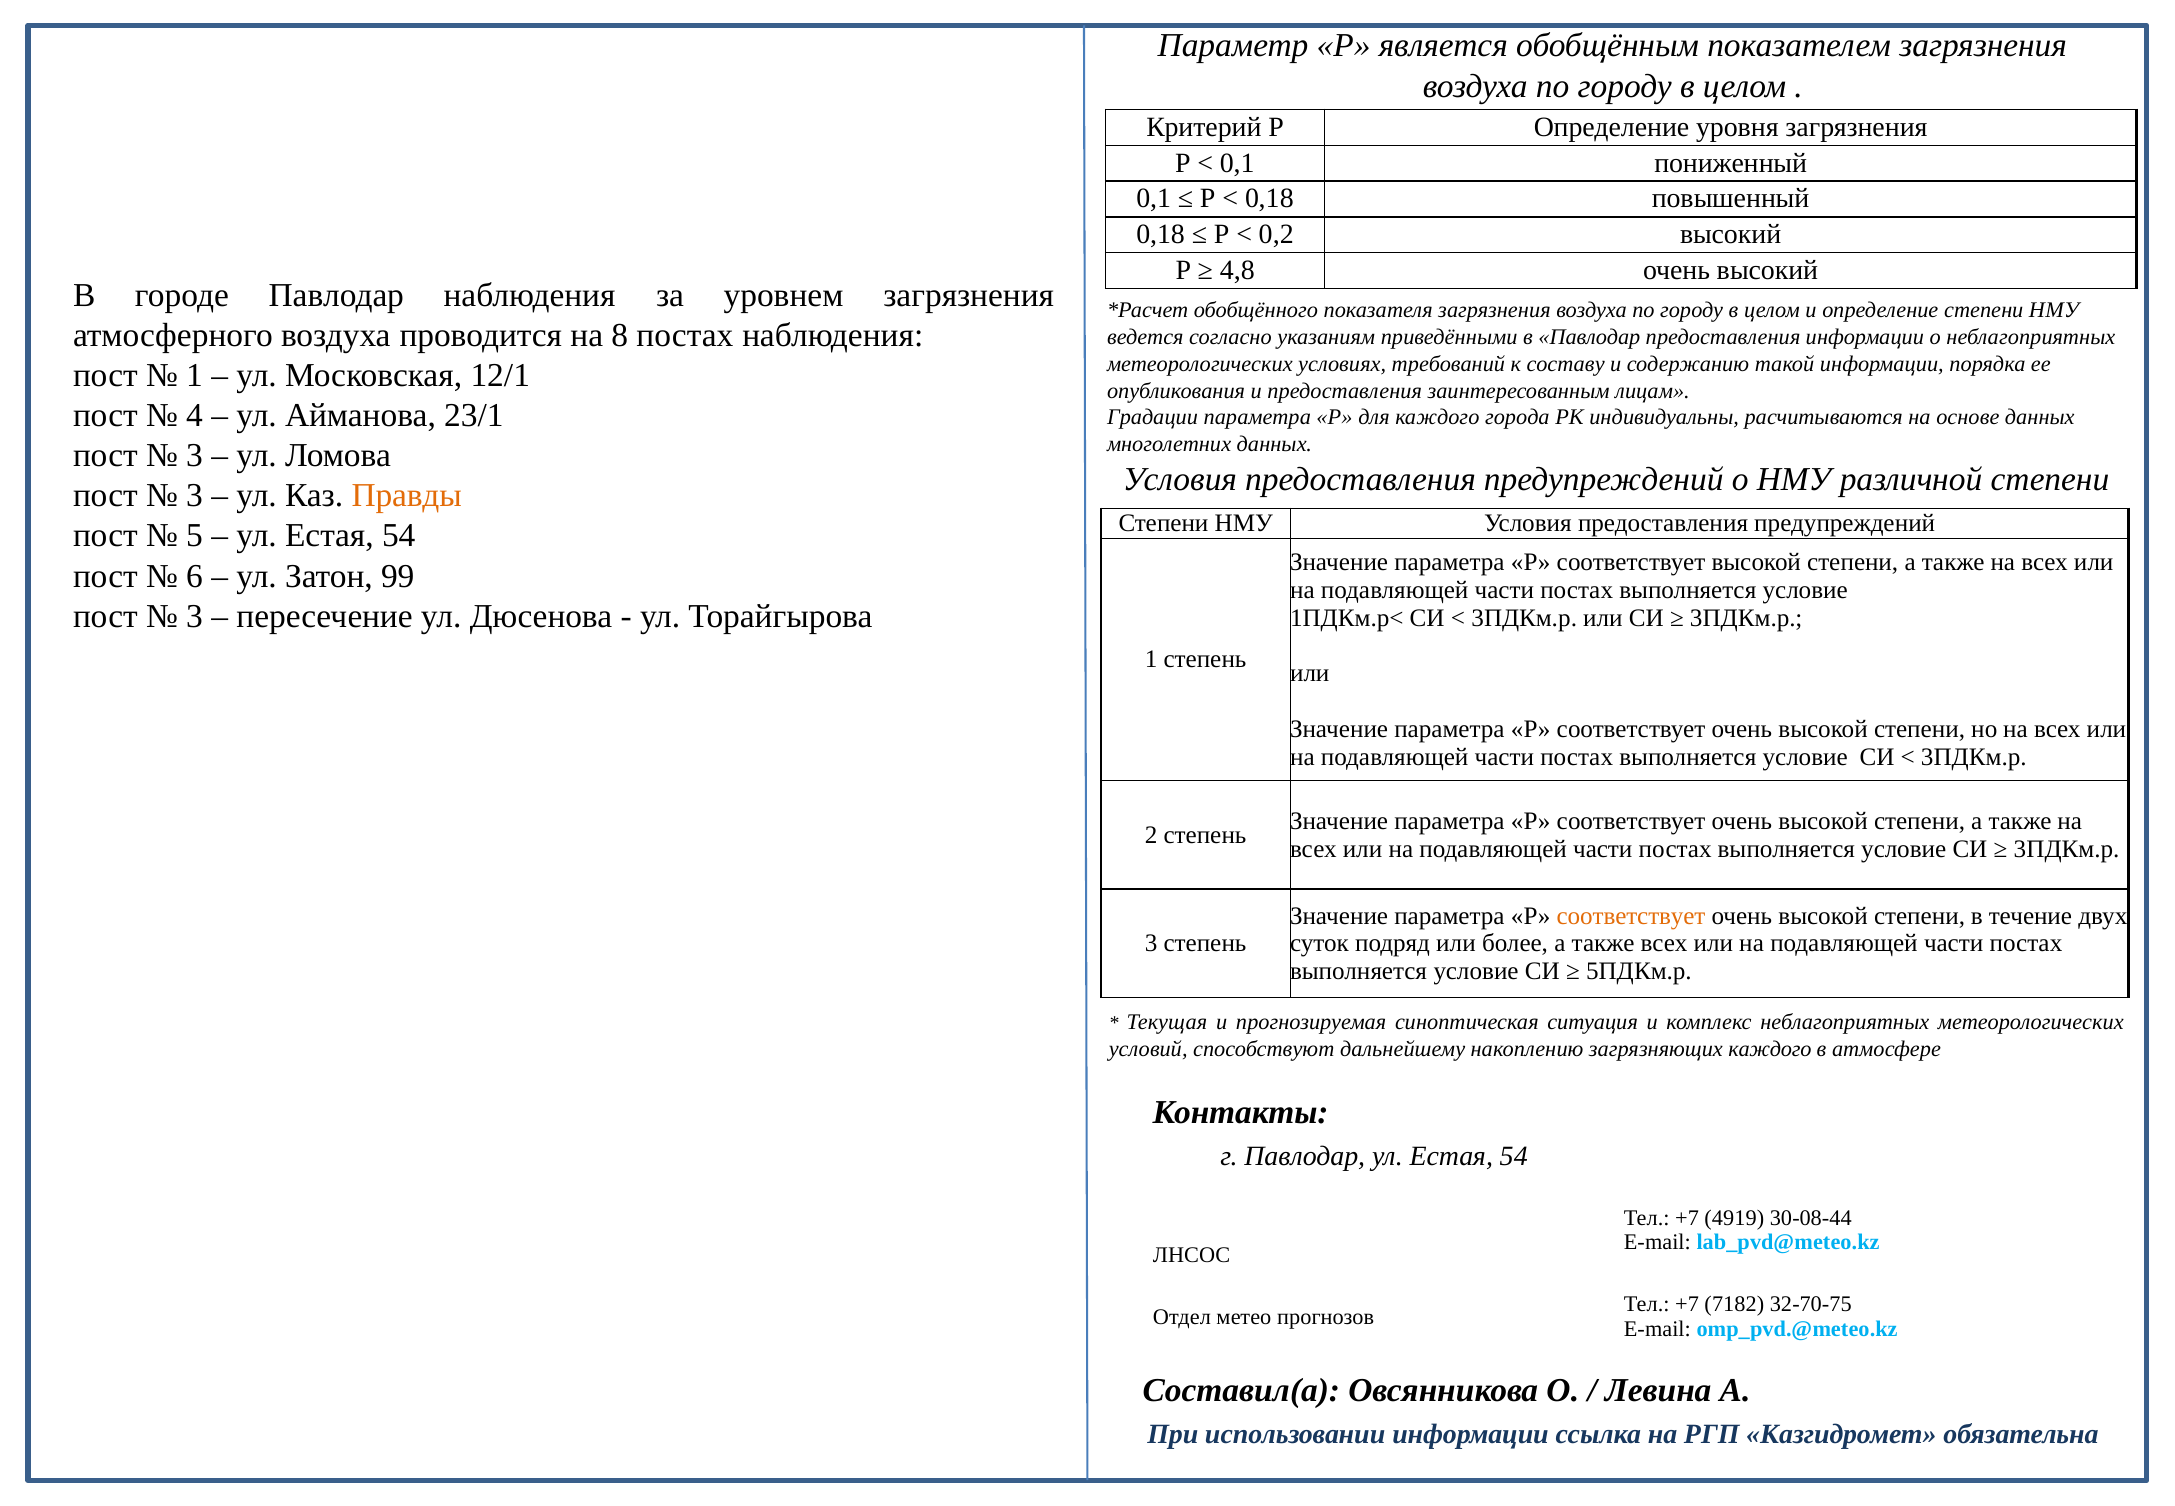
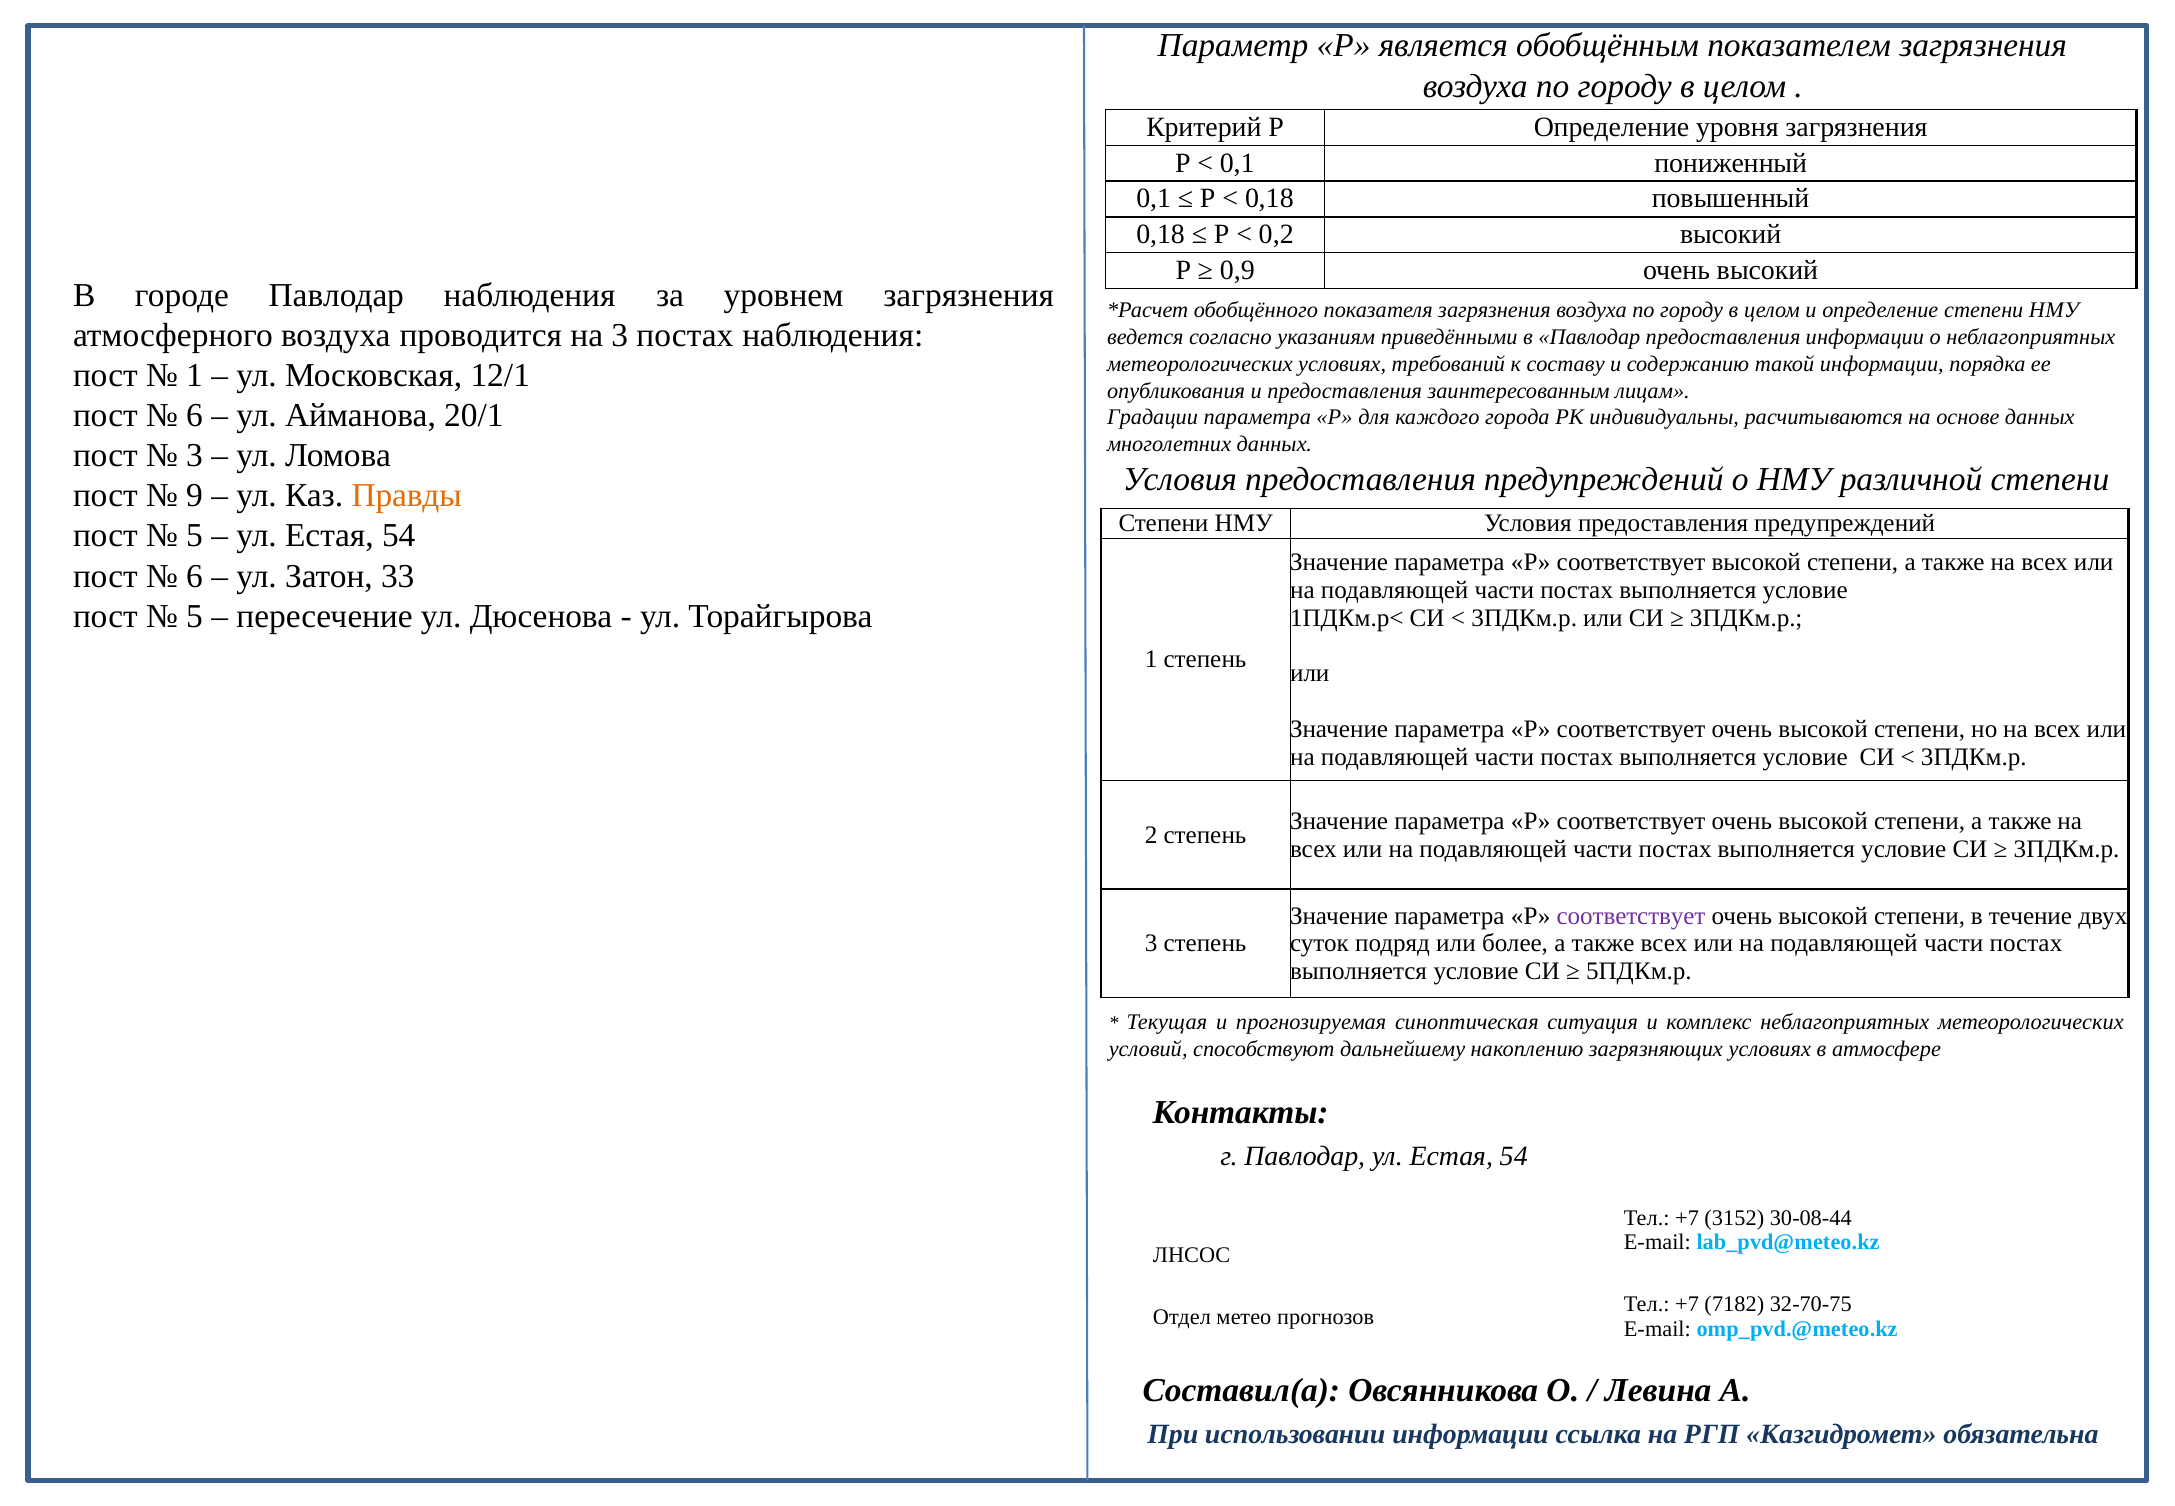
4,8: 4,8 -> 0,9 (1237, 270)
на 8: 8 -> 3 (620, 335)
4: 4 -> 6 (195, 415)
23/1: 23/1 -> 20/1 (474, 415)
3: 3 -> 9 (195, 496)
99: 99 -> 33 (398, 576)
3: 3 -> 5 (195, 616)
соответствует colour: orange -> purple (1631, 916)
загрязняющих каждого: каждого -> условиях (1770, 1049)
4919: 4919 -> 3152 (1734, 1217)
